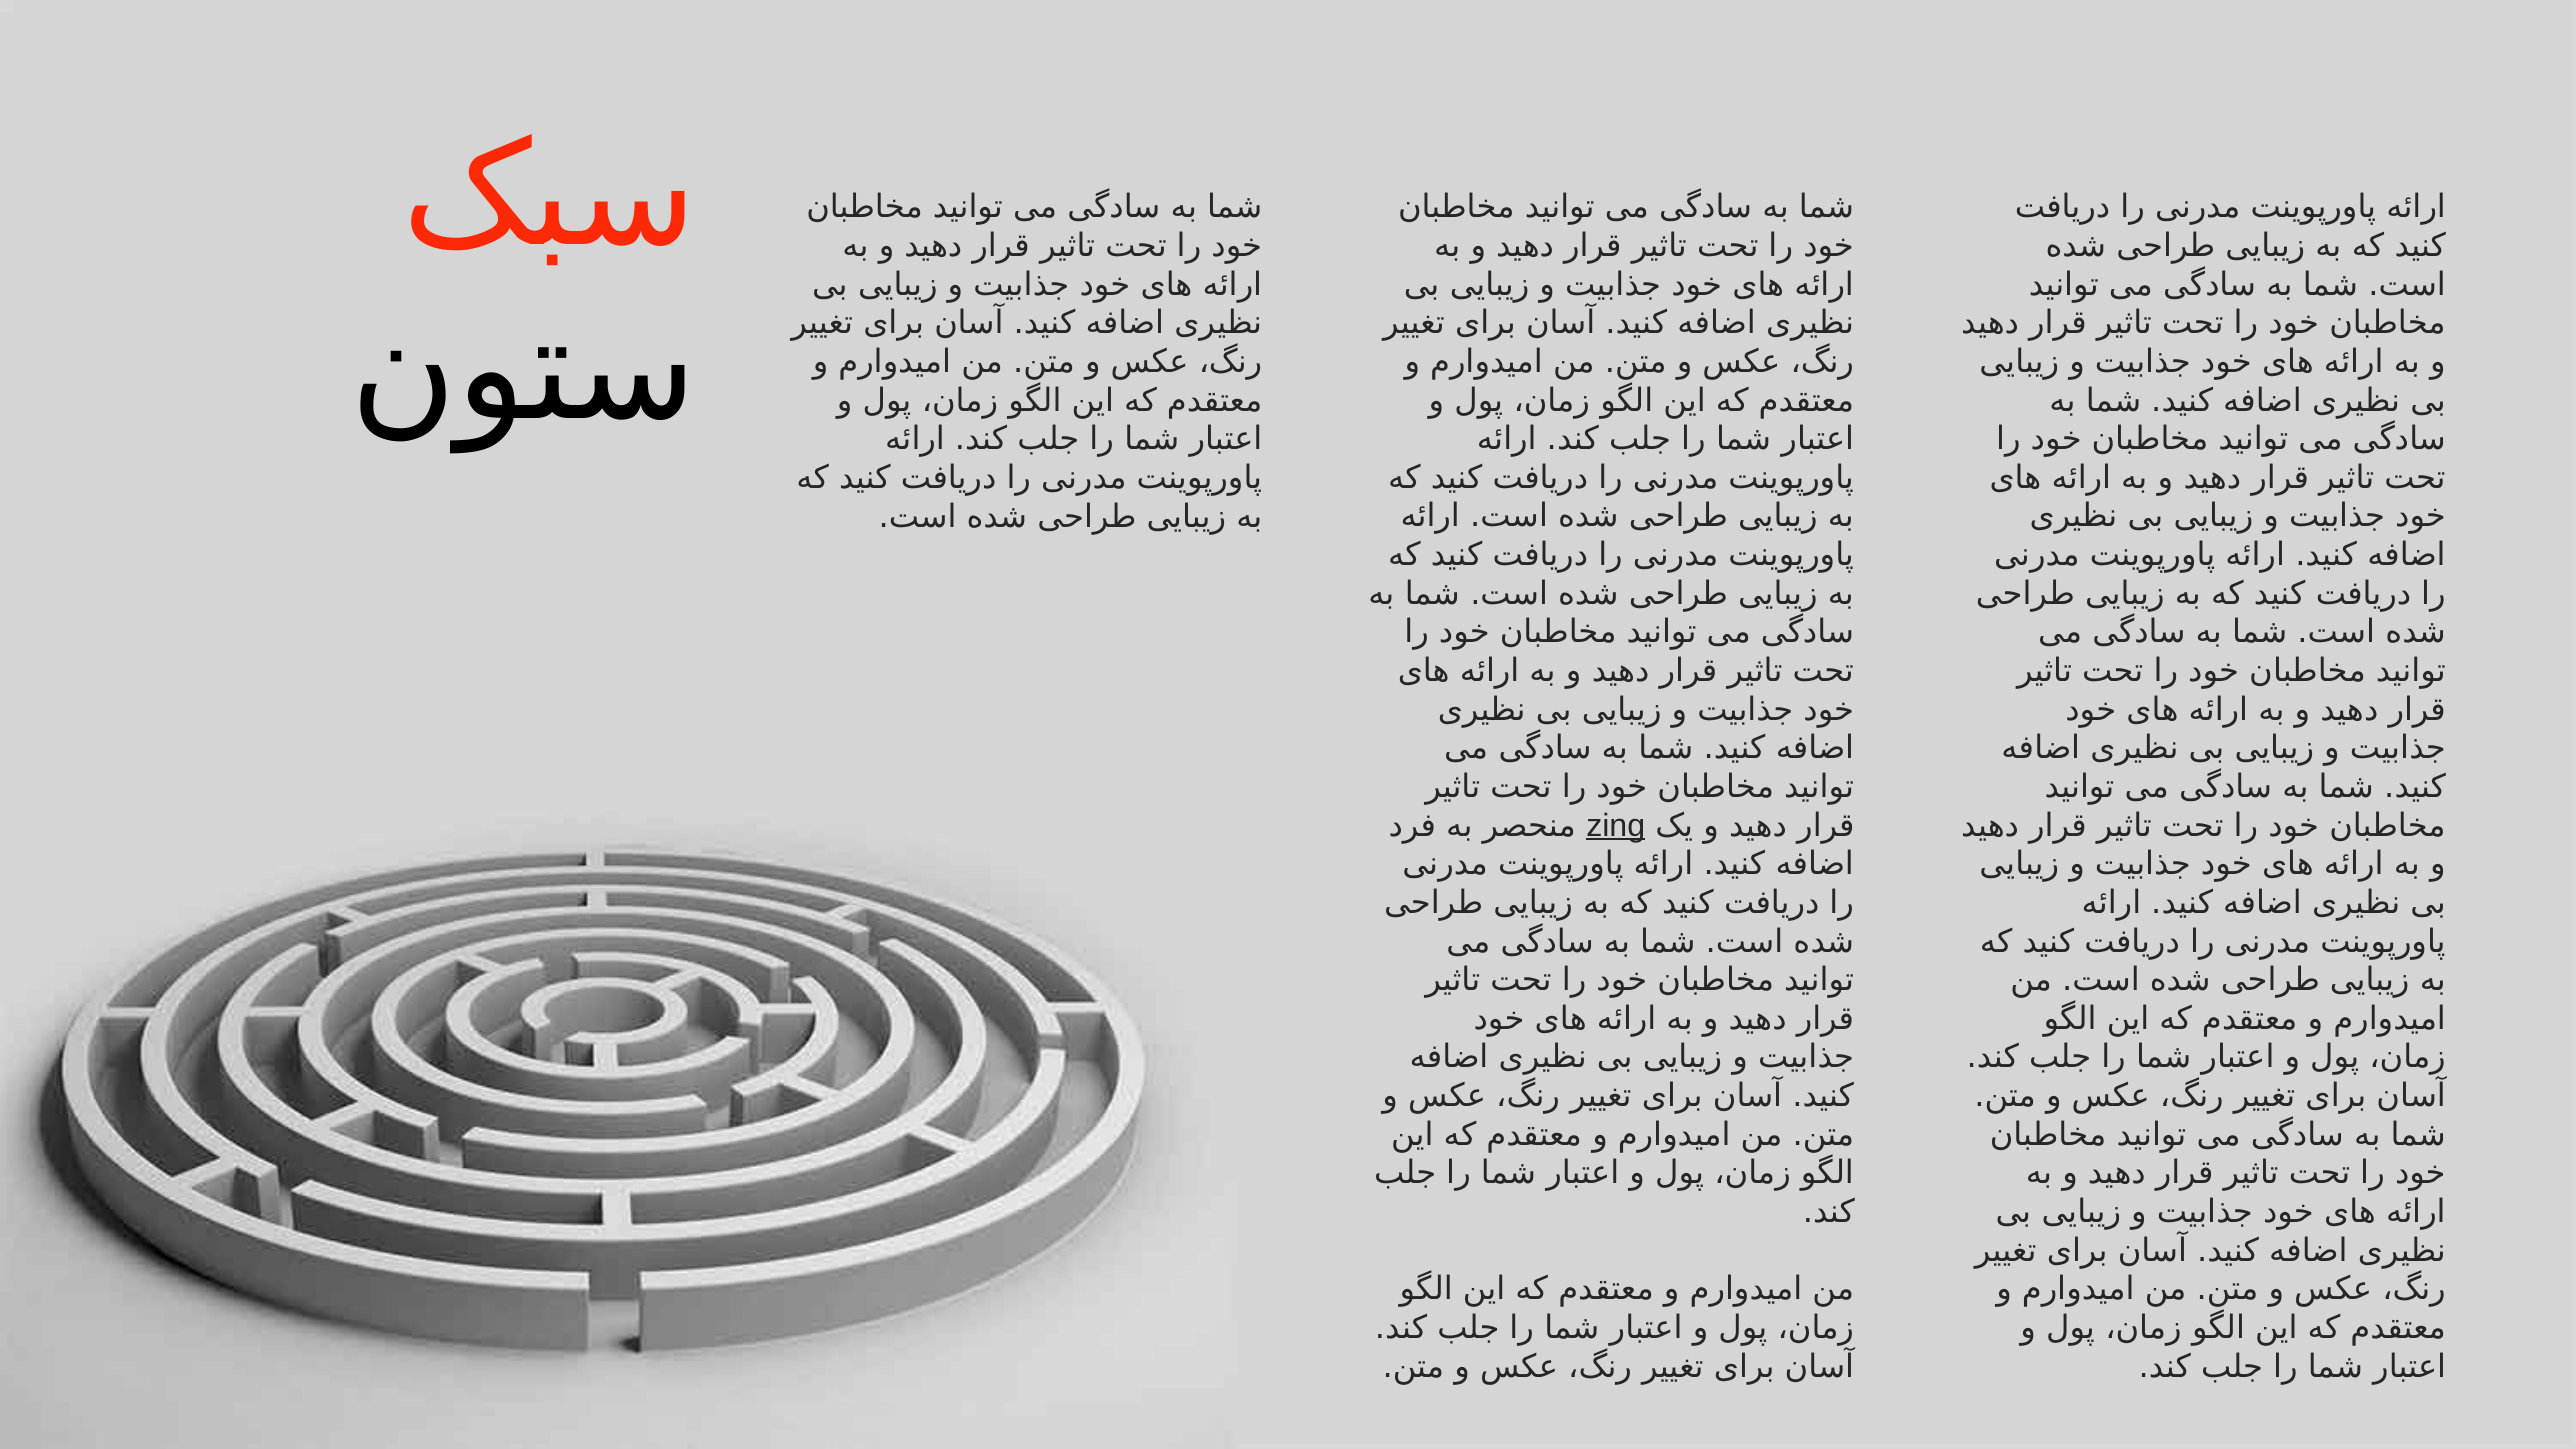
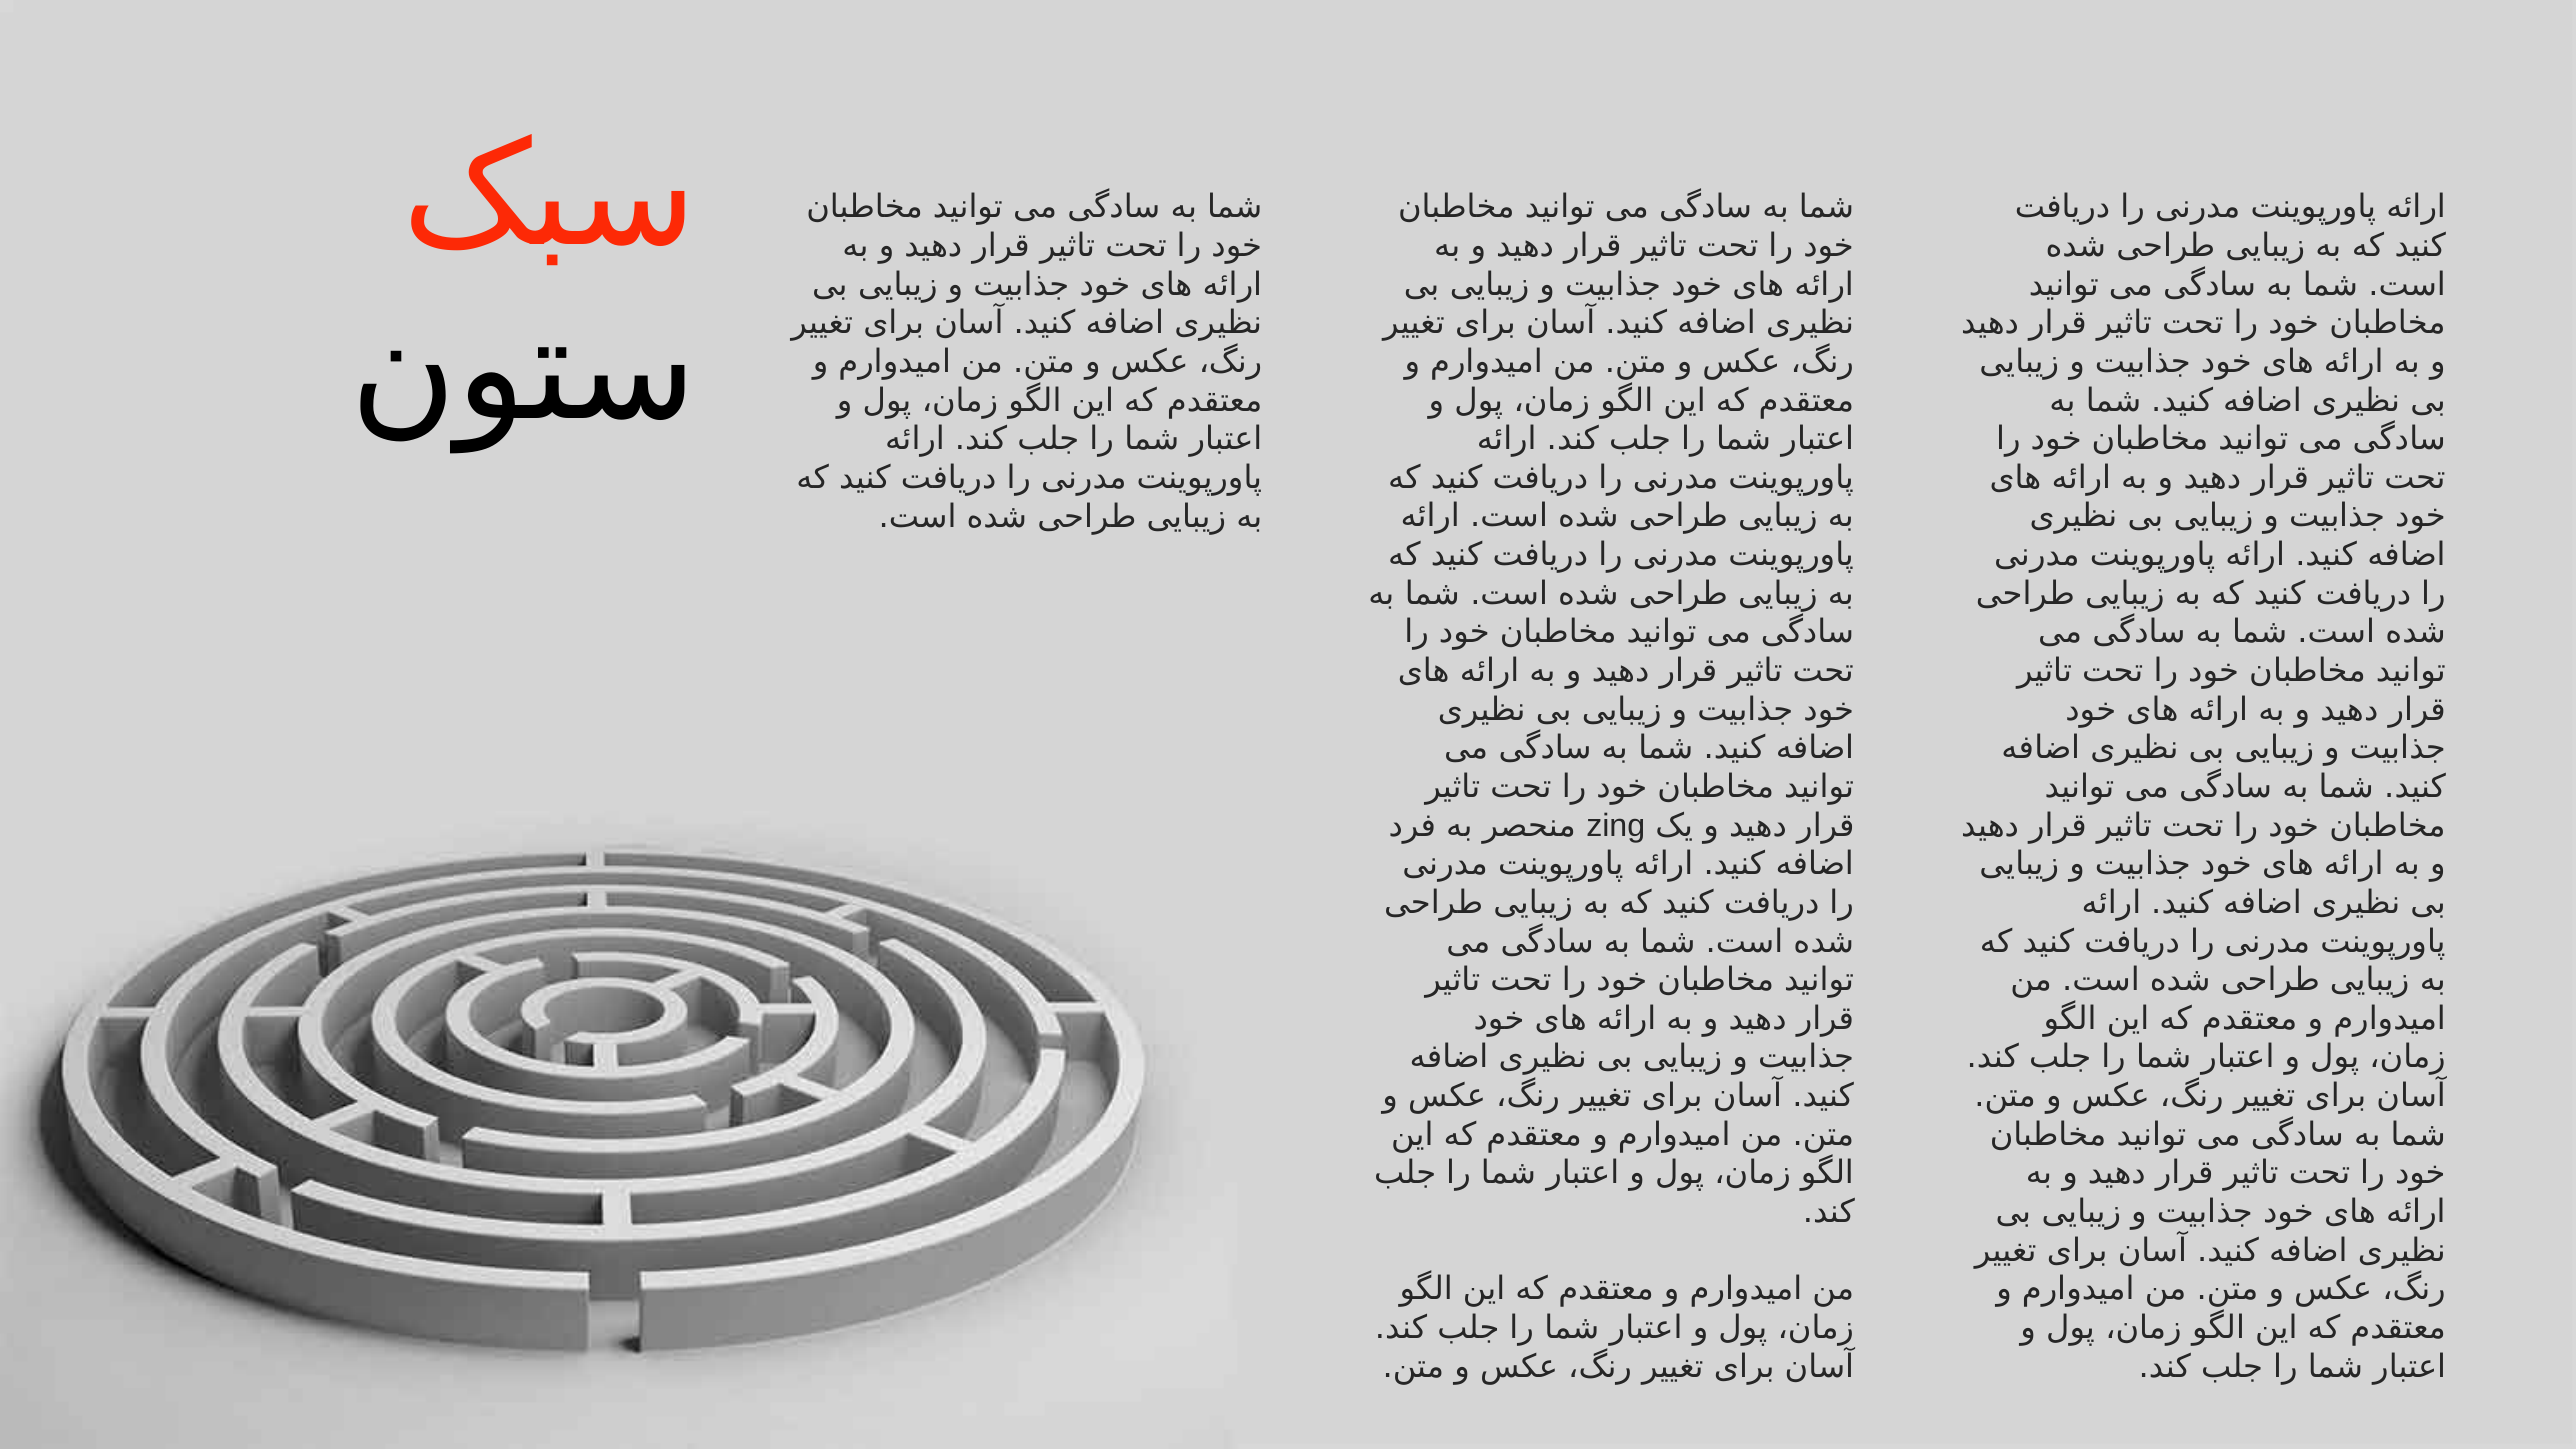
zing underline: present -> none (1616, 825)
